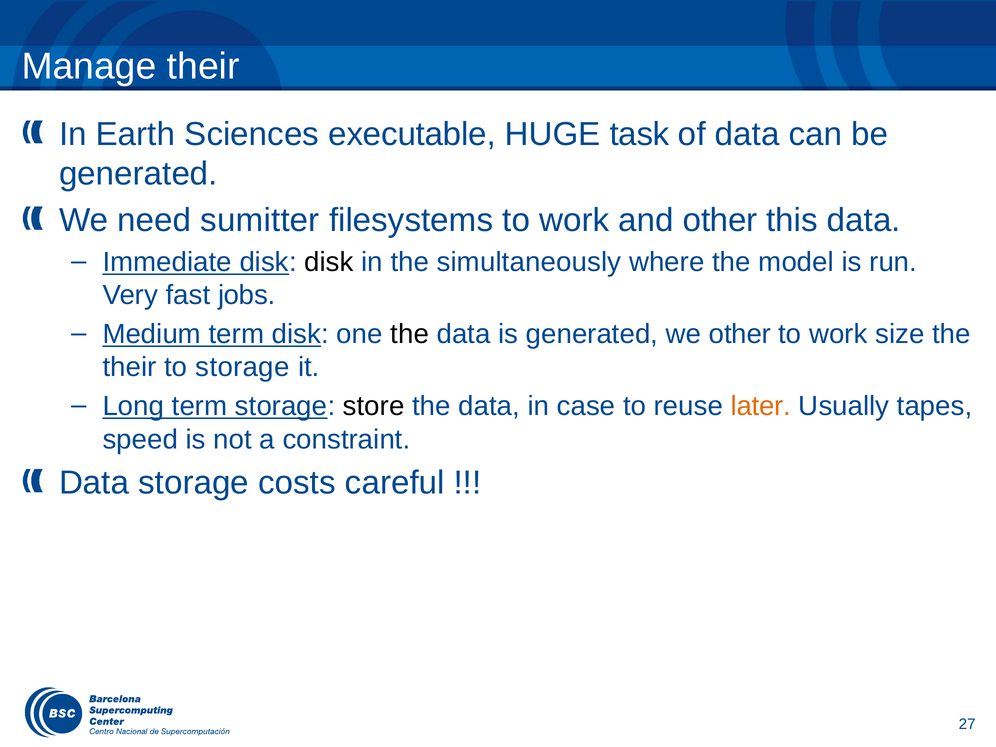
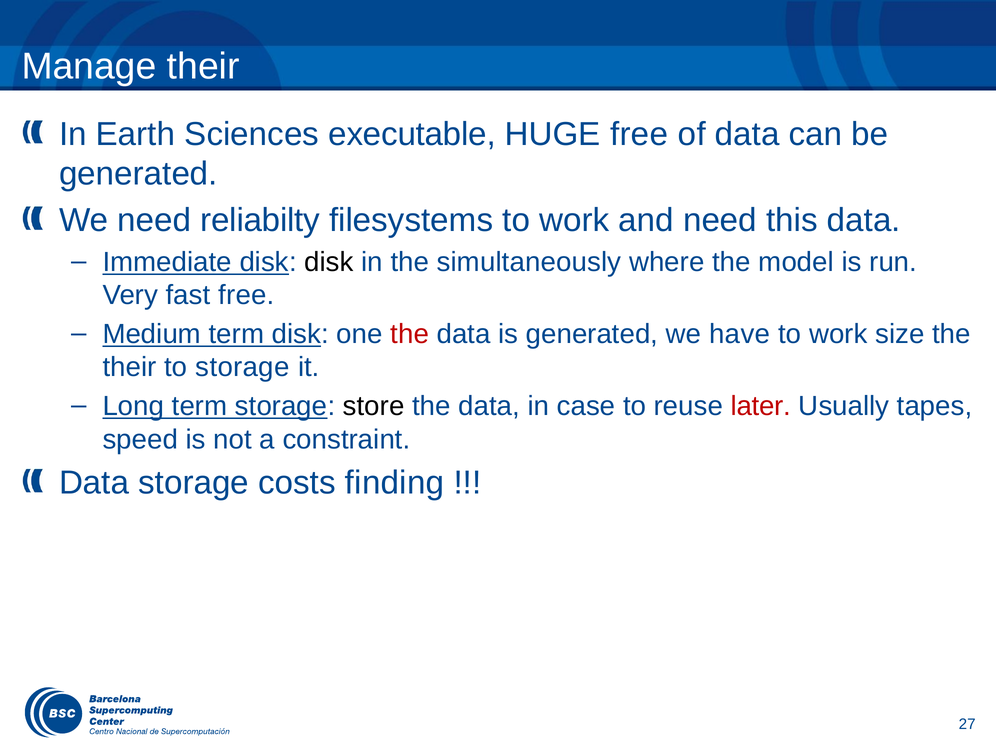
HUGE task: task -> free (639, 134)
sumitter: sumitter -> reliabilty (260, 220)
and other: other -> need (720, 220)
fast jobs: jobs -> free (246, 295)
the colour: black -> red (410, 334)
we other: other -> have (740, 334)
later colour: orange -> red (761, 406)
careful: careful -> finding (395, 483)
